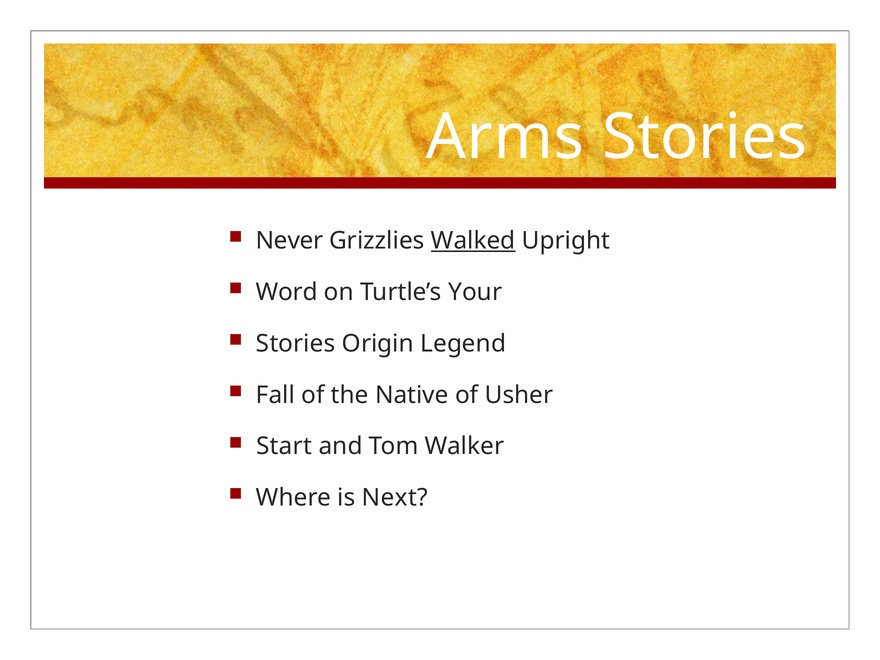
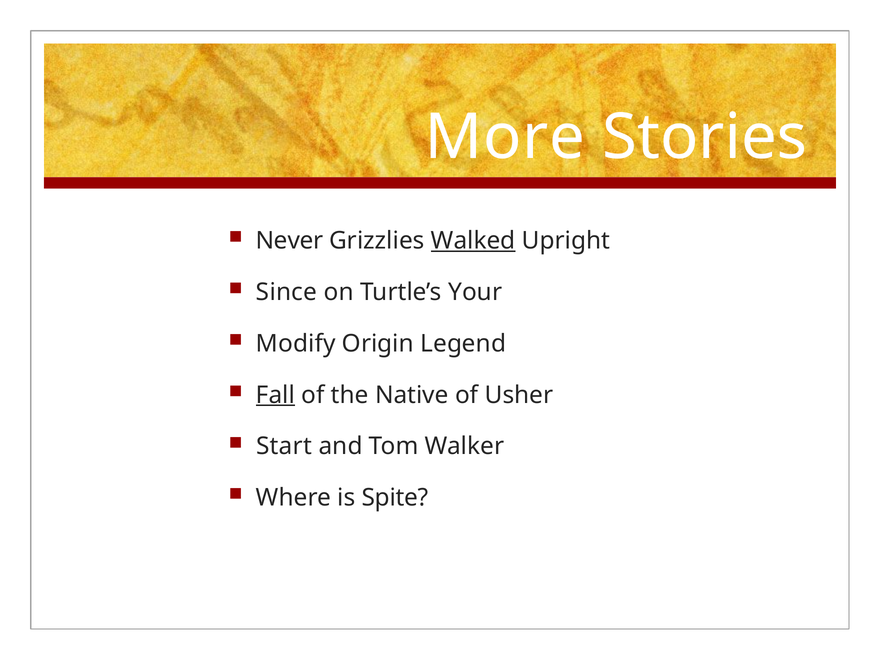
Arms: Arms -> More (505, 138)
Word: Word -> Since (287, 292)
Stories: Stories -> Modify (296, 344)
Fall underline: none -> present (276, 395)
Next: Next -> Spite (395, 498)
